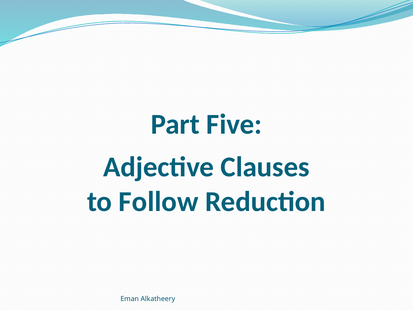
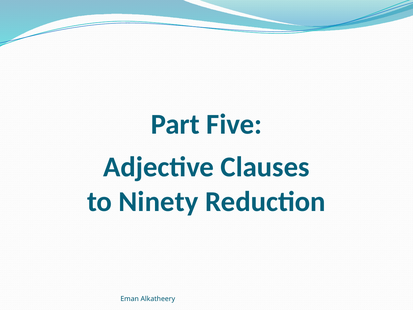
Follow: Follow -> Ninety (159, 201)
